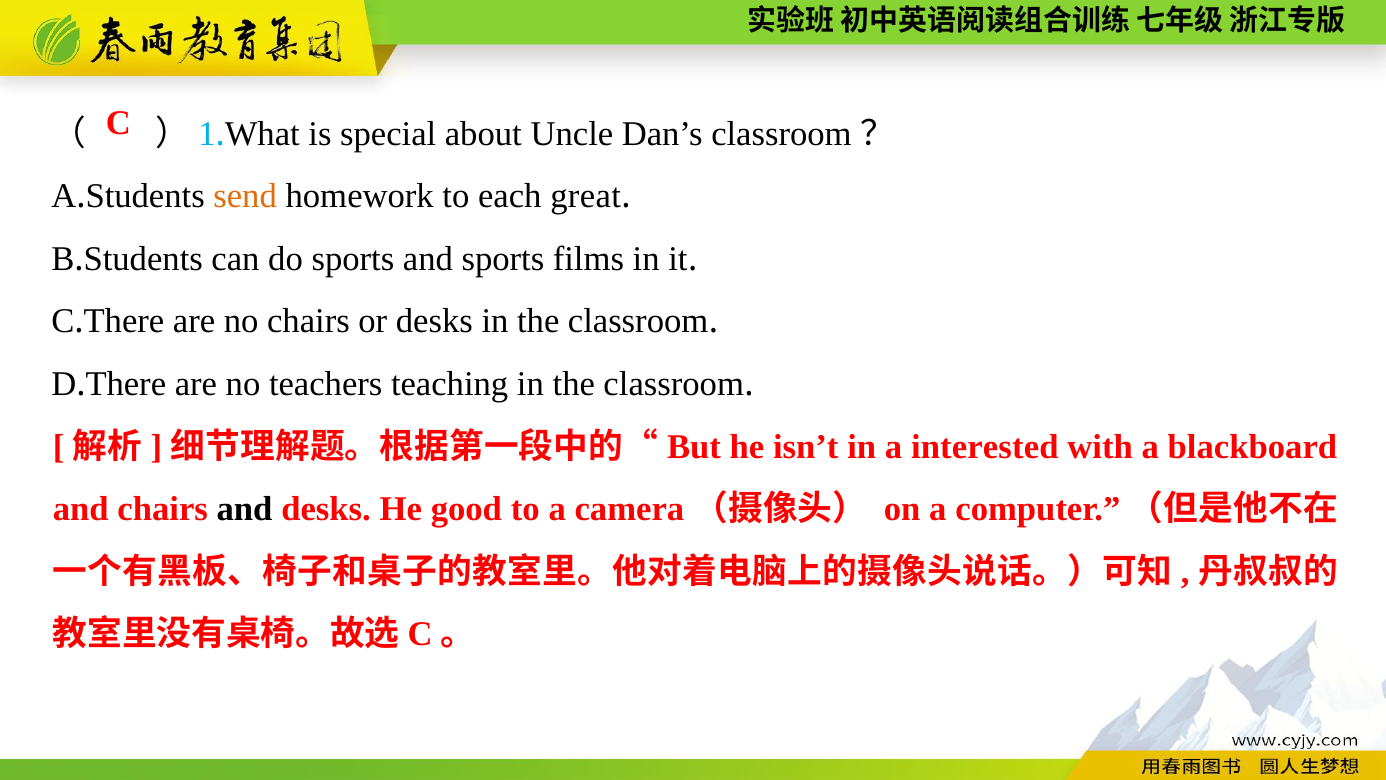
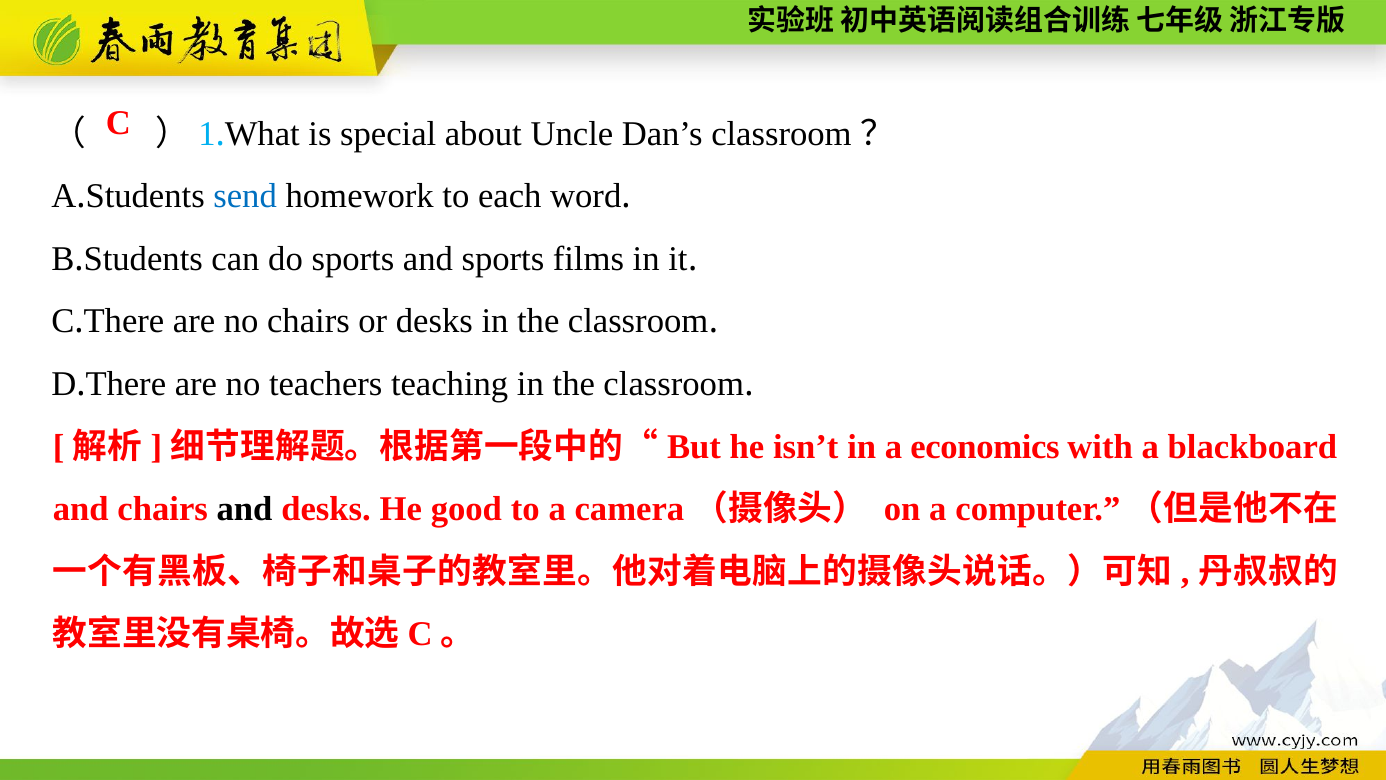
send colour: orange -> blue (245, 196)
great: great -> word (586, 196)
interested: interested -> economics (985, 447)
